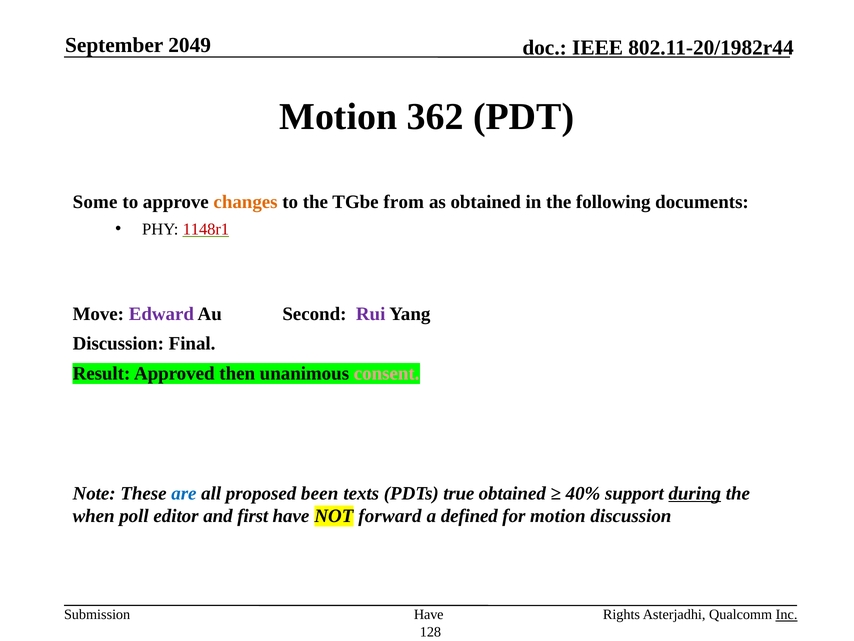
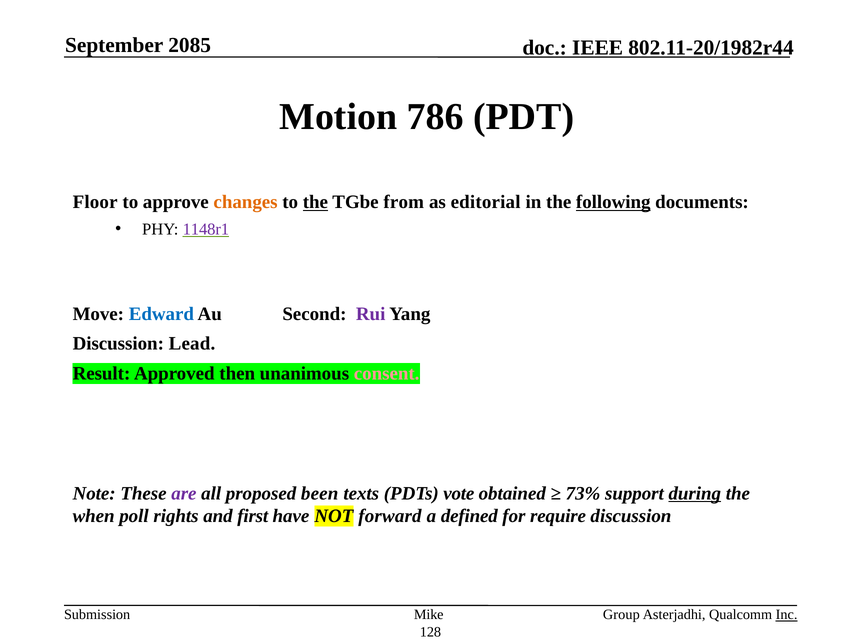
2049: 2049 -> 2085 (190, 45)
362: 362 -> 786 (435, 116)
Some: Some -> Floor (95, 202)
the underline: none -> present (315, 202)
as obtained: obtained -> editorial (486, 202)
following underline: none -> present (613, 202)
1148r1 colour: red -> purple (206, 229)
Edward colour: purple -> blue (161, 314)
Final: Final -> Lead (192, 343)
are colour: blue -> purple (184, 493)
true: true -> vote (459, 493)
40%: 40% -> 73% (583, 493)
editor: editor -> rights (176, 516)
for motion: motion -> require (558, 516)
Have: Have -> Mike (429, 614)
Rights: Rights -> Group (621, 614)
